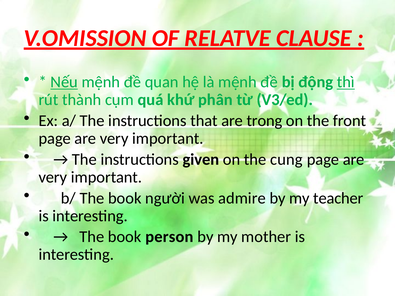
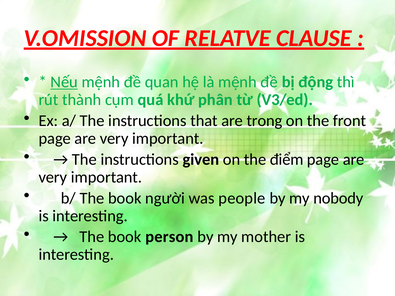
thì underline: present -> none (346, 82)
cung: cung -> điểm (287, 160)
admire: admire -> people (242, 198)
teacher: teacher -> nobody (338, 198)
